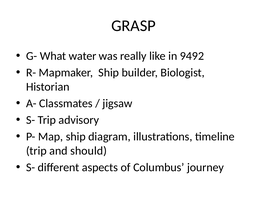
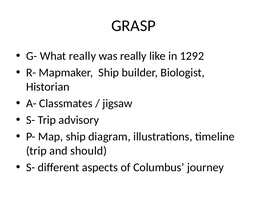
What water: water -> really (82, 56)
9492: 9492 -> 1292 (192, 56)
